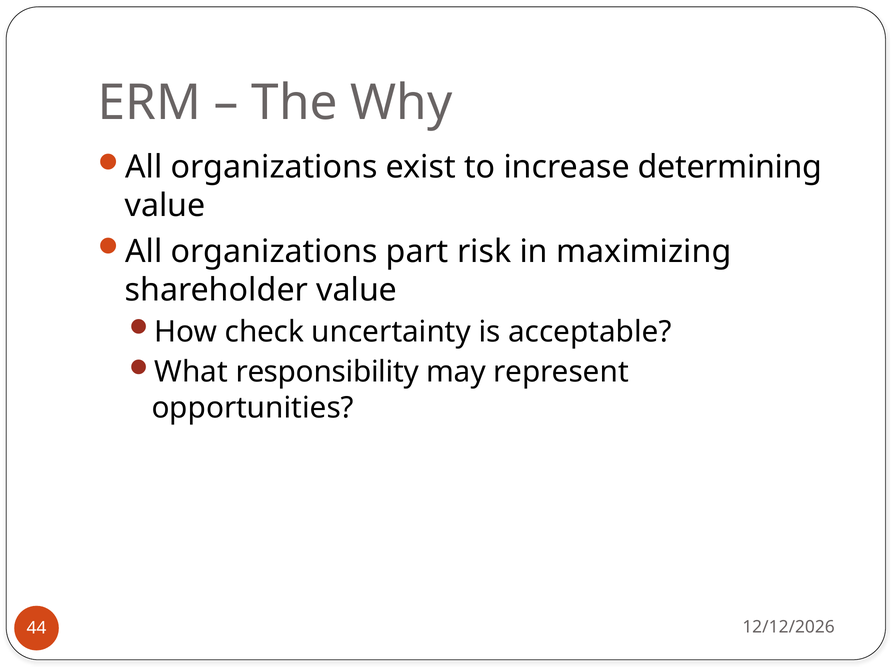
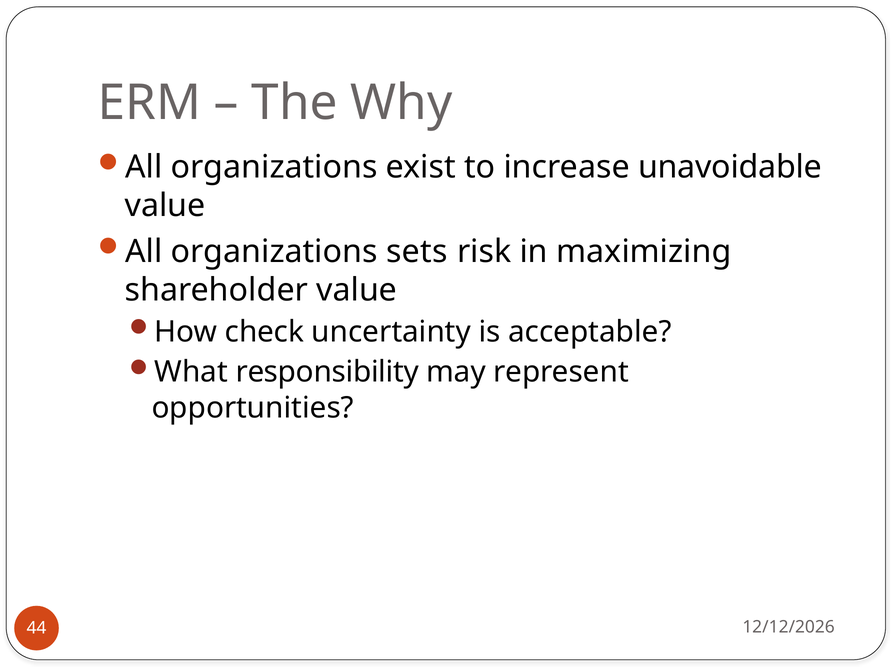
determining: determining -> unavoidable (730, 167)
part: part -> sets (417, 252)
